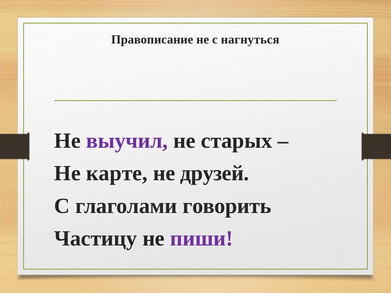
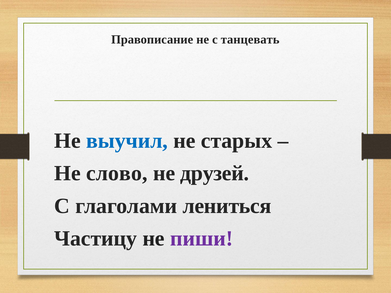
нагнуться: нагнуться -> танцевать (250, 40)
выучил colour: purple -> blue (127, 141)
карте: карте -> слово (117, 173)
говорить: говорить -> лениться (227, 206)
